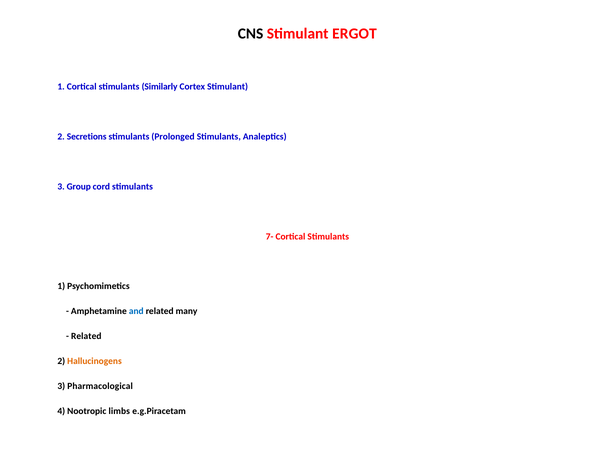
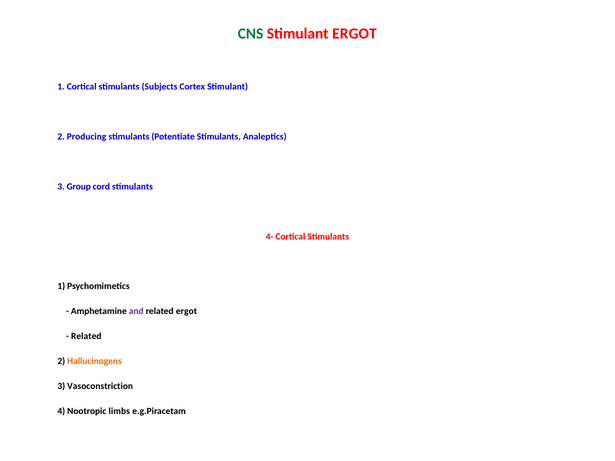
CNS colour: black -> green (251, 34)
Similarly: Similarly -> Subjects (160, 87)
Secretions: Secretions -> Producing (87, 137)
Prolonged: Prolonged -> Potentiate (173, 137)
7-: 7- -> 4- (270, 237)
and colour: blue -> purple (136, 311)
related many: many -> ergot (186, 311)
Pharmacological: Pharmacological -> Vasoconstriction (100, 386)
